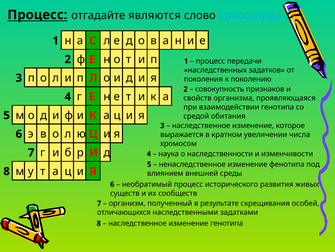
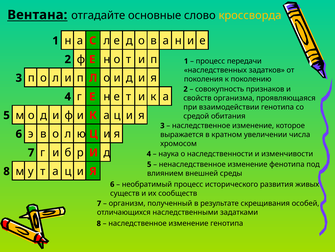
Процесс: Процесс -> Вентана (37, 15)
являются: являются -> основные (155, 15)
кроссворда colour: light blue -> yellow (250, 15)
